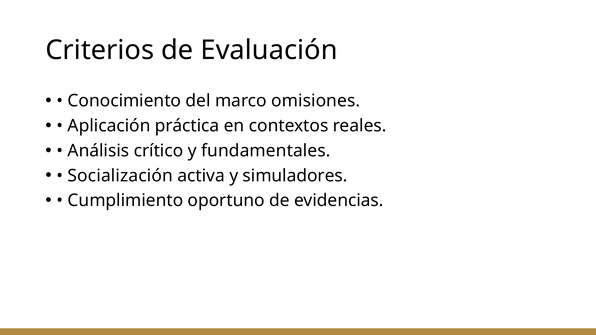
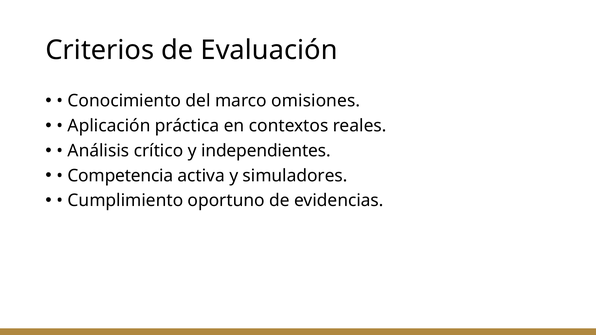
fundamentales: fundamentales -> independientes (266, 151)
Socialización: Socialización -> Competencia (120, 176)
